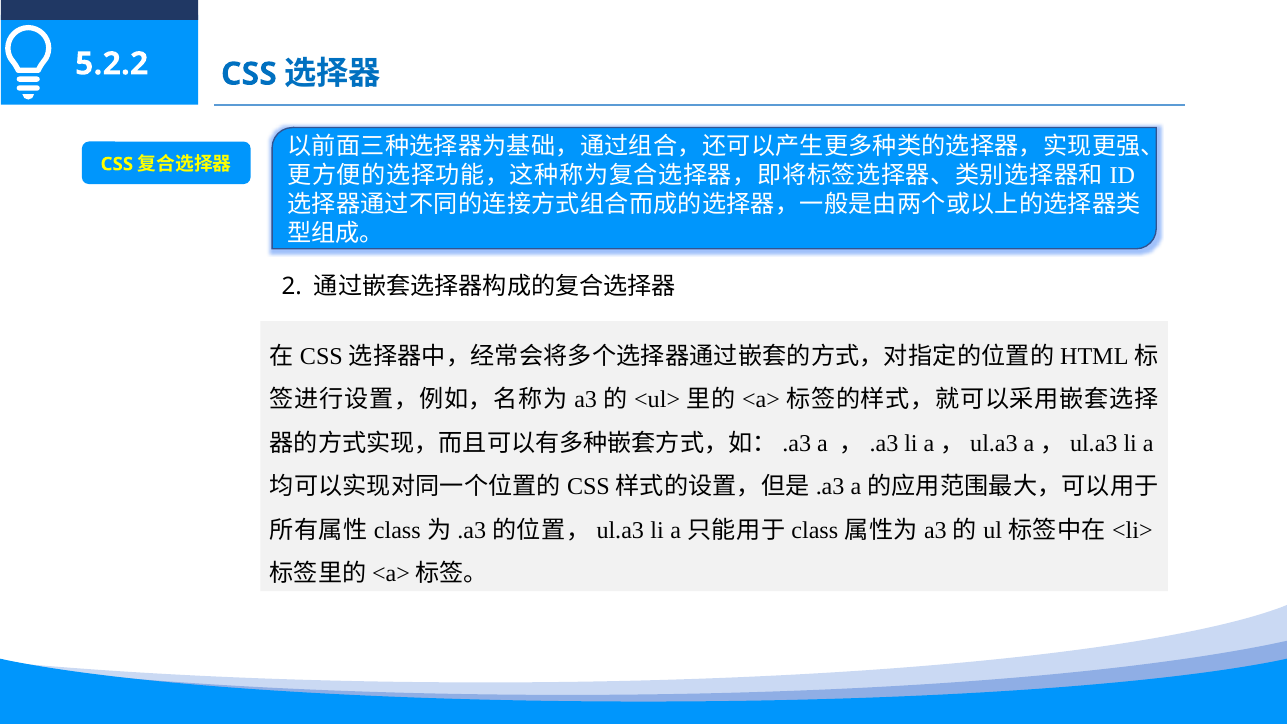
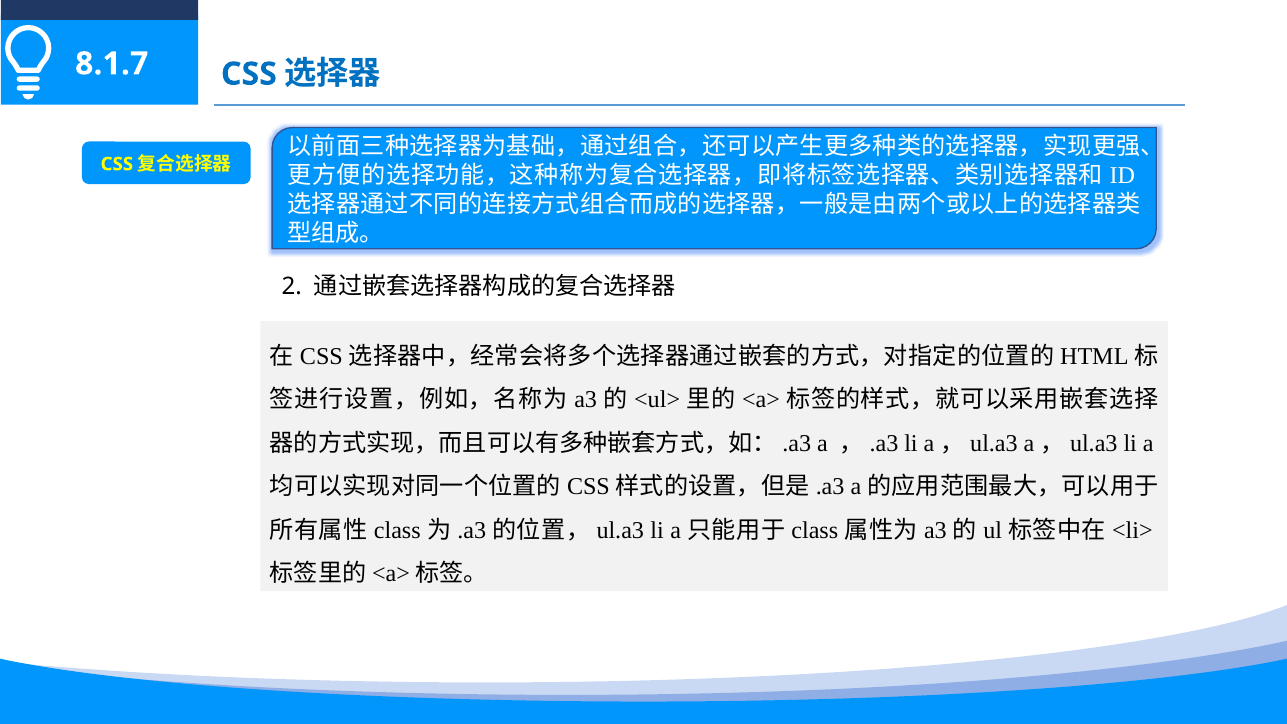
5.2.2: 5.2.2 -> 8.1.7 (112, 64)
